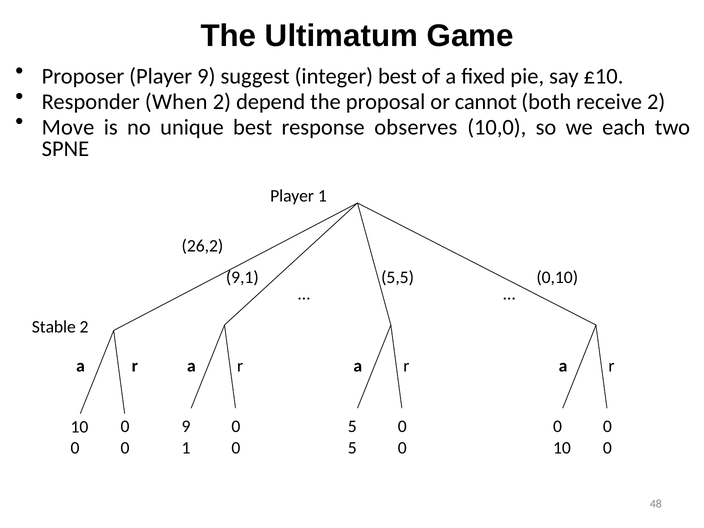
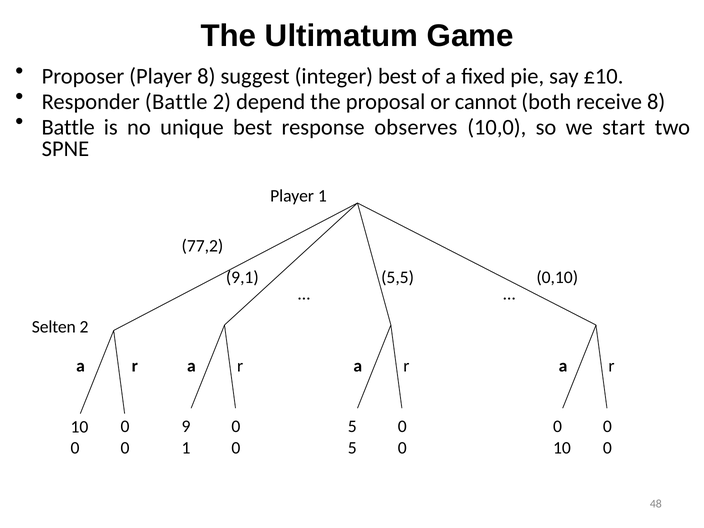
Player 9: 9 -> 8 (206, 77)
Responder When: When -> Battle (176, 102)
receive 2: 2 -> 8 (656, 102)
Move: Move -> Battle (68, 127)
each: each -> start (624, 127)
26,2: 26,2 -> 77,2 (202, 246)
Stable: Stable -> Selten (54, 327)
